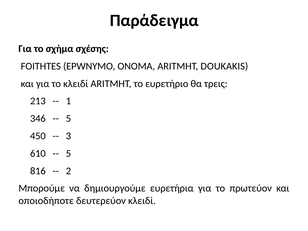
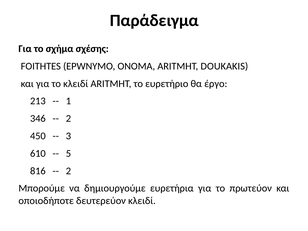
τρεις: τρεις -> έργο (216, 84)
5: 5 -> 2 (68, 119)
